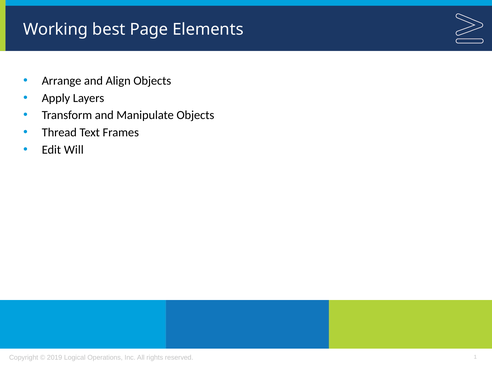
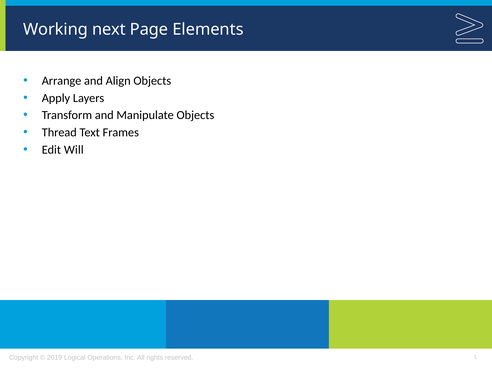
best: best -> next (109, 29)
